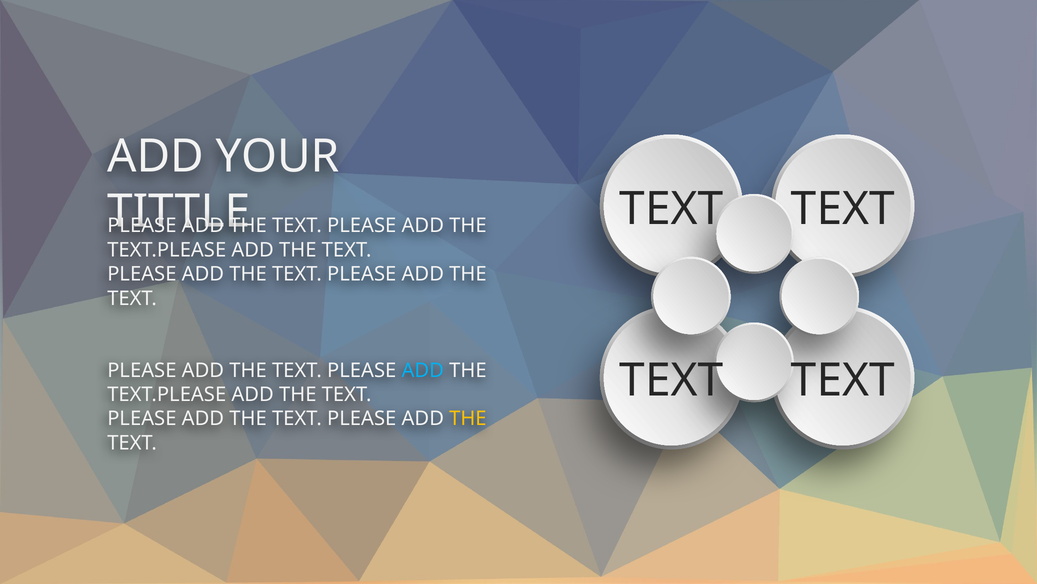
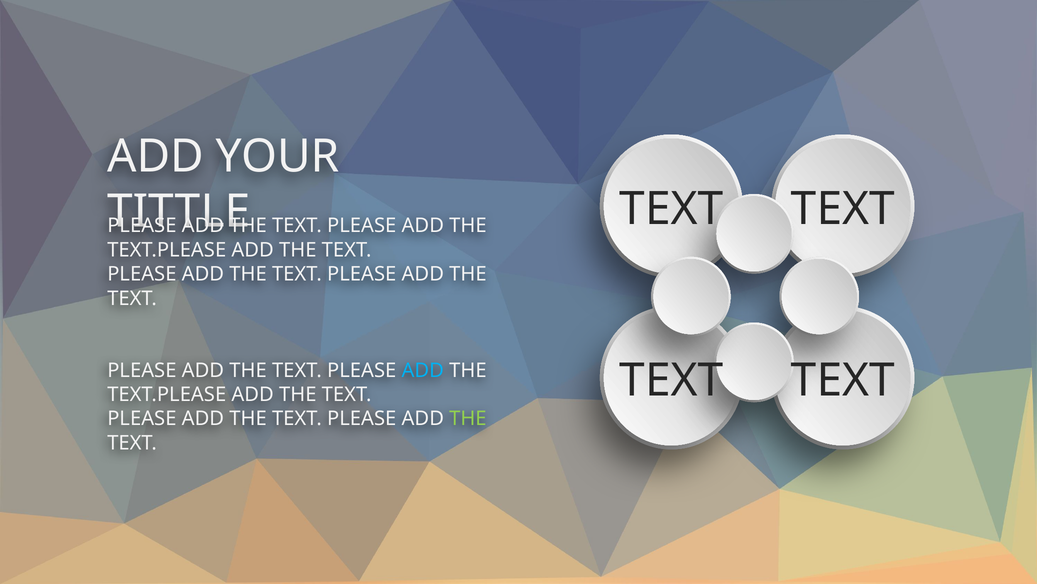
THE colour: yellow -> light green (468, 418)
